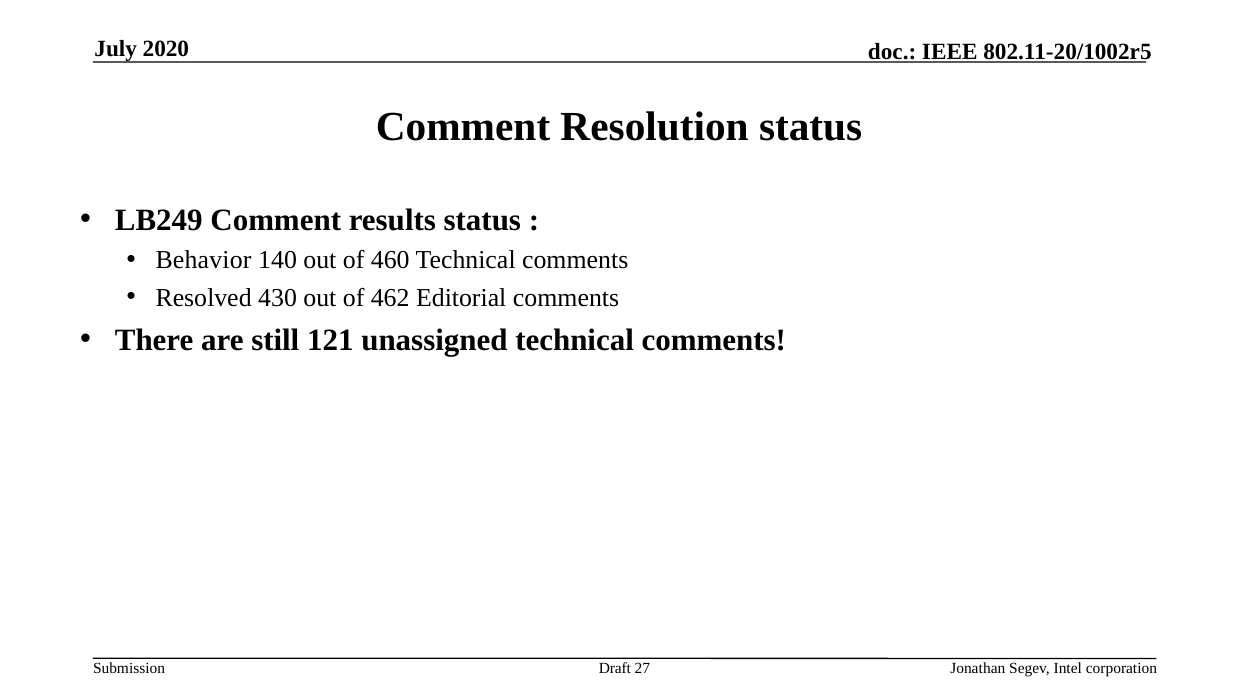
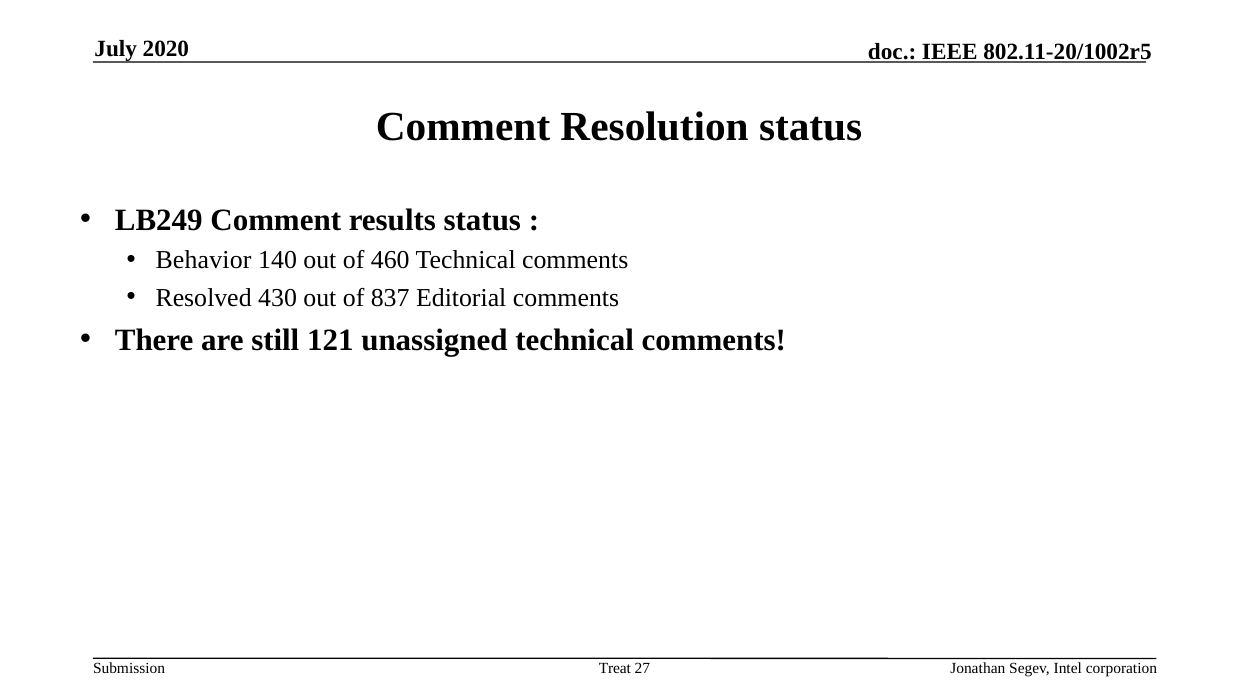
462: 462 -> 837 (390, 298)
Draft: Draft -> Treat (615, 668)
